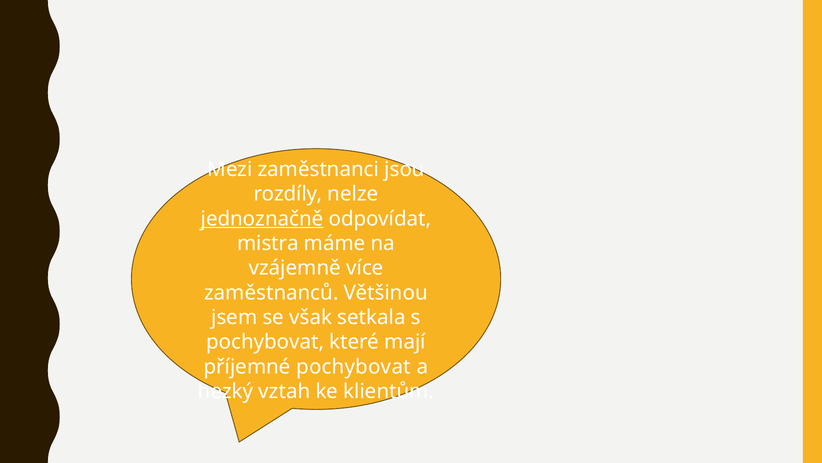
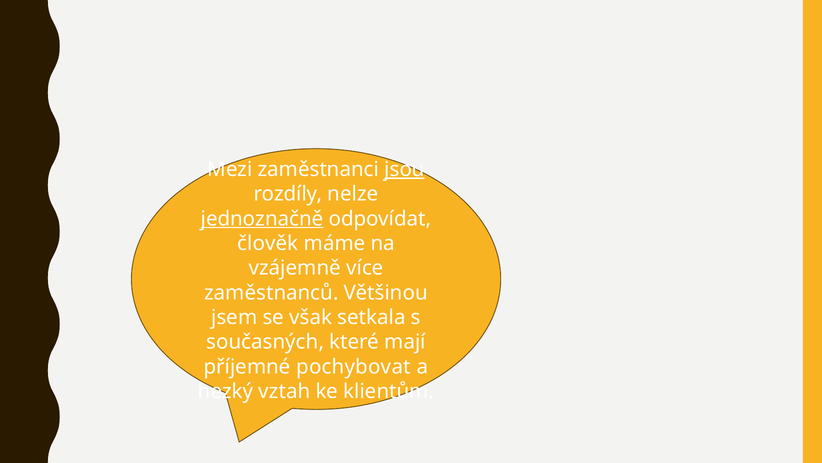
jsou underline: none -> present (405, 169)
mistra: mistra -> člověk (268, 243)
pochybovat: pochybovat -> současných (265, 342)
